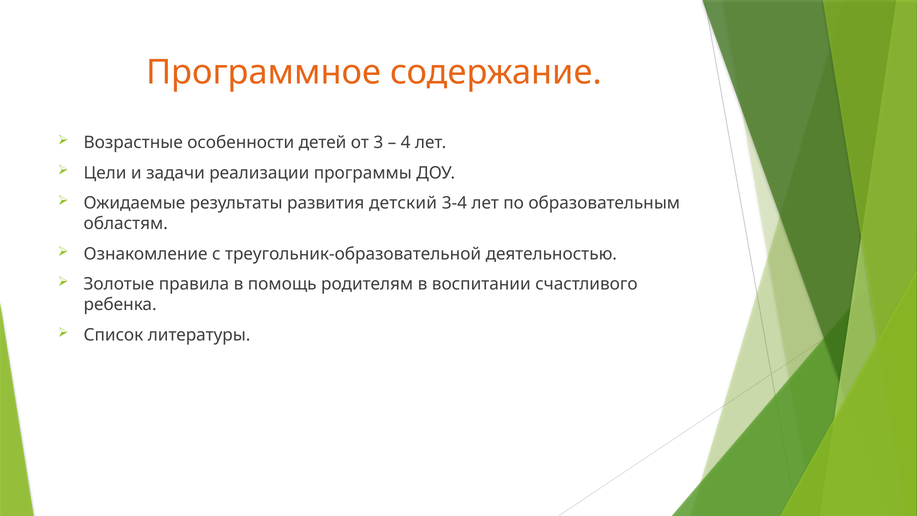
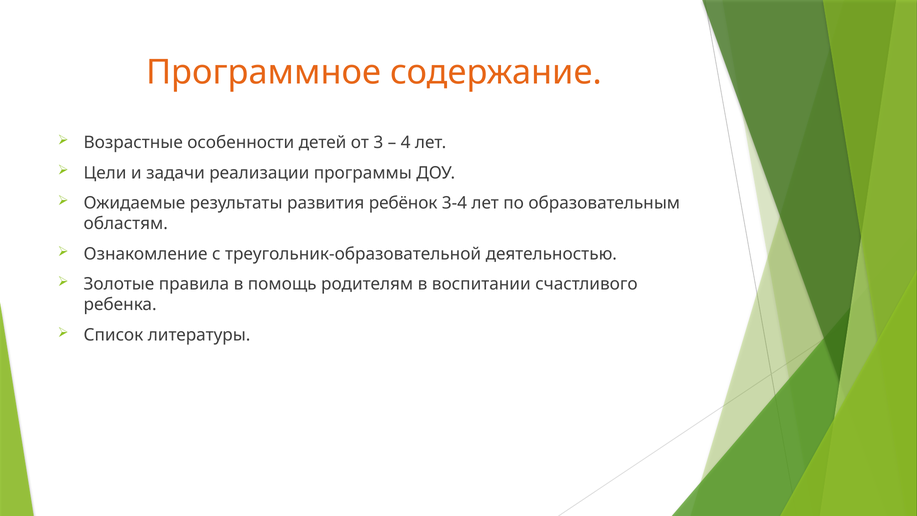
детский: детский -> ребёнок (403, 203)
